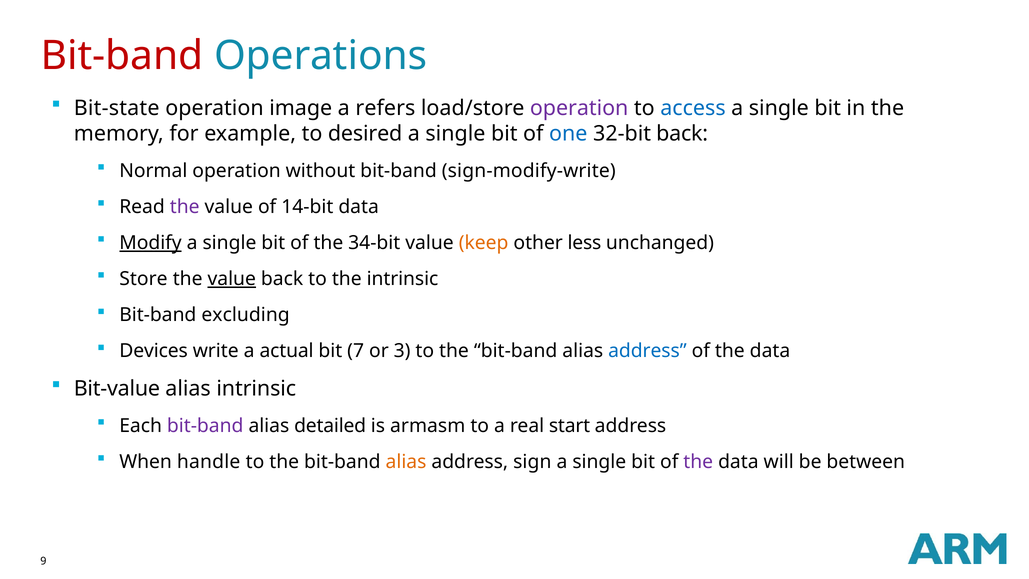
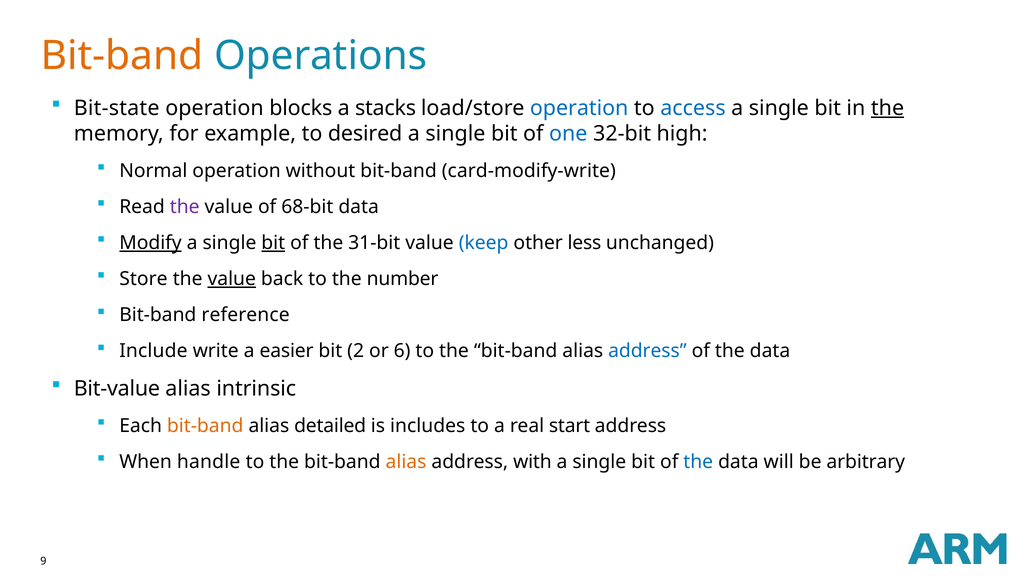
Bit-band colour: red -> orange (122, 56)
image: image -> blocks (301, 108)
refers: refers -> stacks (386, 108)
operation colour: purple -> blue (579, 108)
the underline: none -> present (888, 108)
32-bit back: back -> high (682, 134)
sign-modify-write: sign-modify-write -> card-modify-write (529, 171)
14-bit: 14-bit -> 68-bit (307, 207)
bit underline: none -> present (273, 243)
34-bit: 34-bit -> 31-bit (374, 243)
keep colour: orange -> blue (484, 243)
the intrinsic: intrinsic -> number (403, 279)
excluding: excluding -> reference (246, 315)
Devices: Devices -> Include (153, 351)
actual: actual -> easier (287, 351)
7: 7 -> 2 (356, 351)
3: 3 -> 6 (402, 351)
bit-band colour: purple -> orange (205, 426)
armasm: armasm -> includes (428, 426)
sign: sign -> with (532, 462)
the colour: purple -> blue (698, 462)
between: between -> arbitrary (866, 462)
